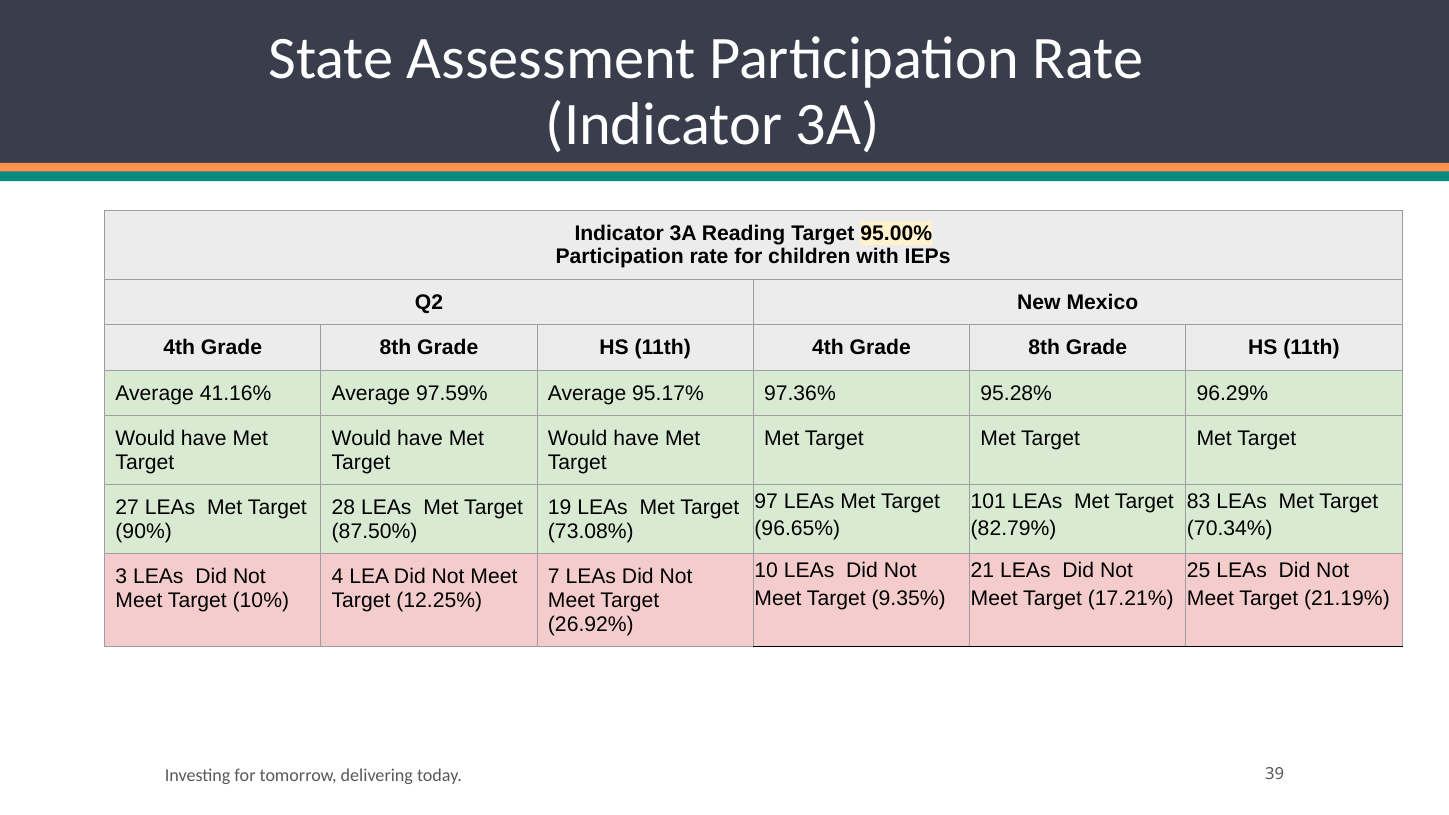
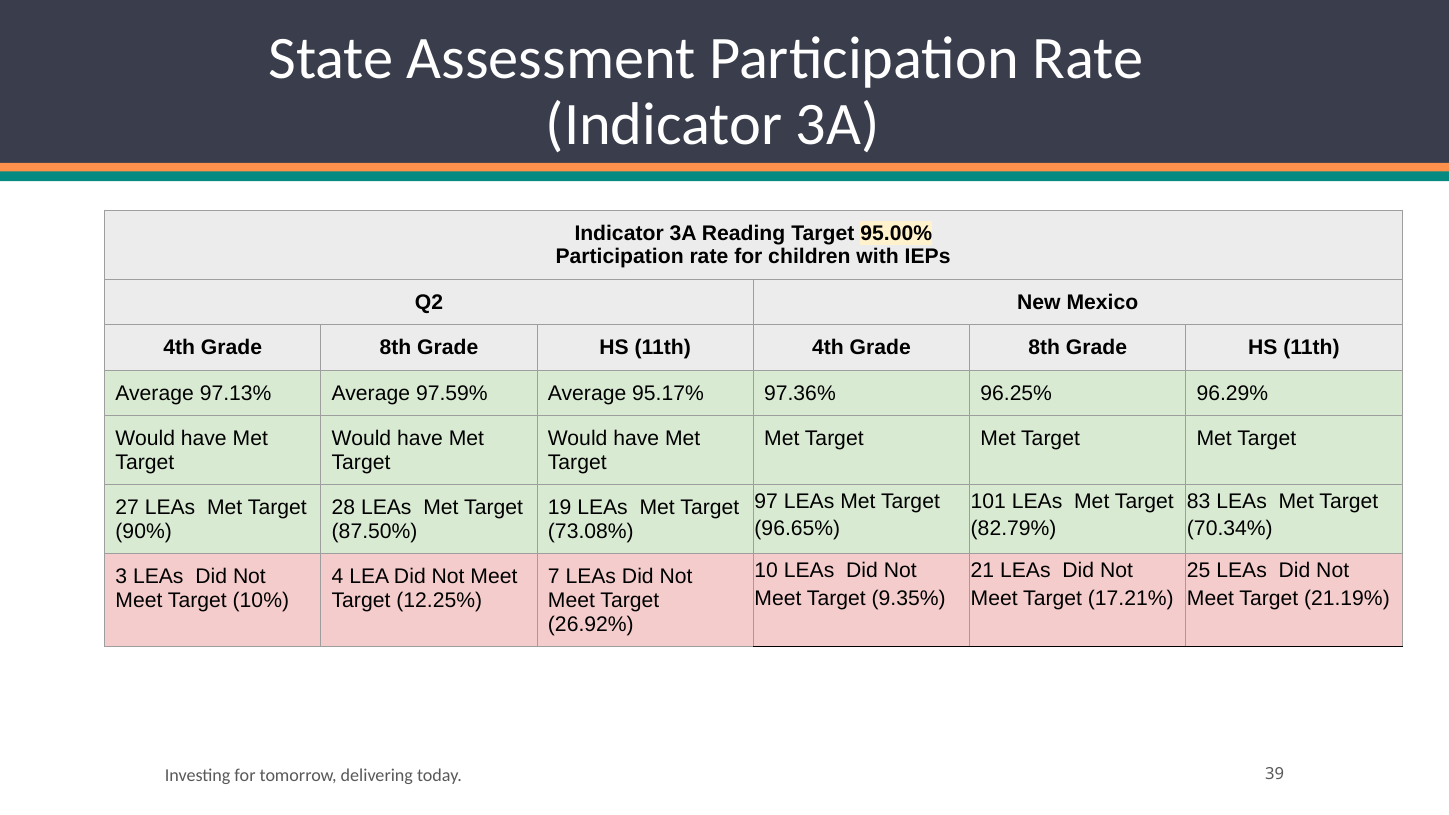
41.16%: 41.16% -> 97.13% (236, 393)
95.28%: 95.28% -> 96.25% (1016, 393)
